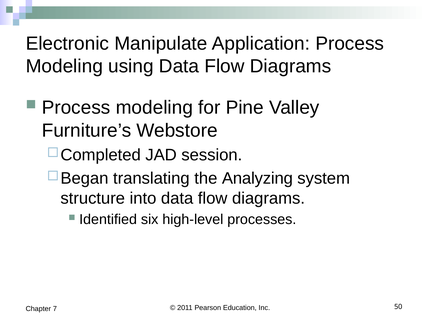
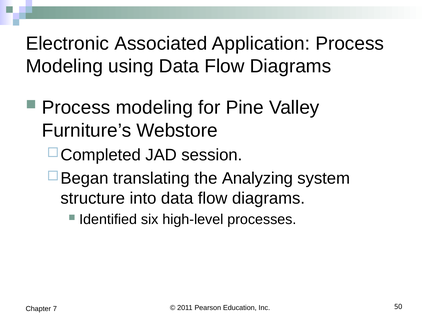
Manipulate: Manipulate -> Associated (161, 43)
